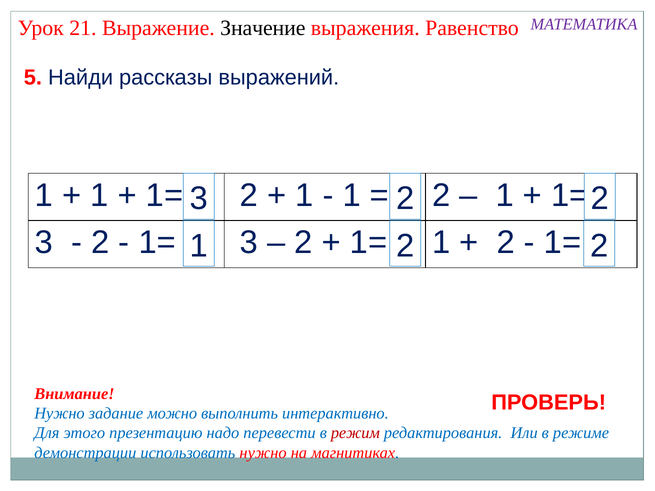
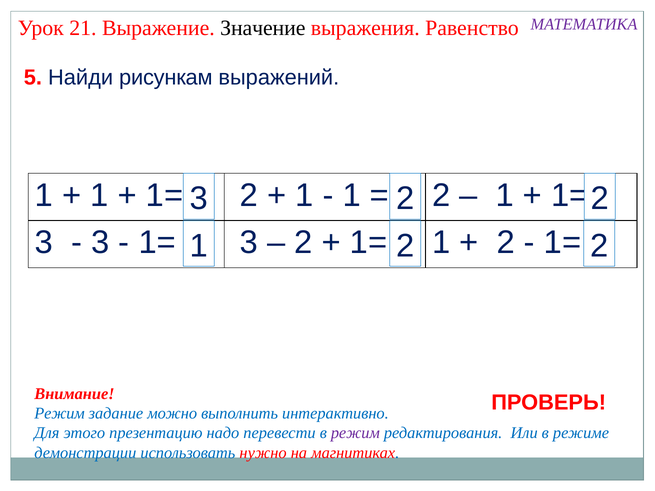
рассказы: рассказы -> рисункам (166, 78)
2: 2 -> 3 (100, 243)
Нужно: Нужно -> Режим (60, 414)
режим colour: red -> purple (355, 433)
